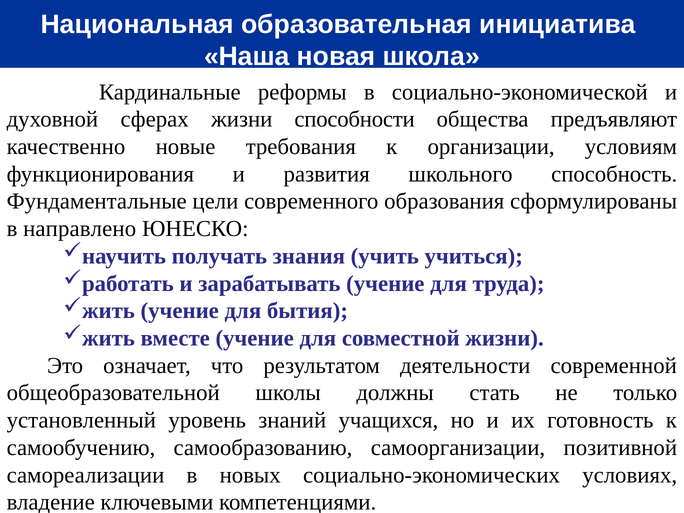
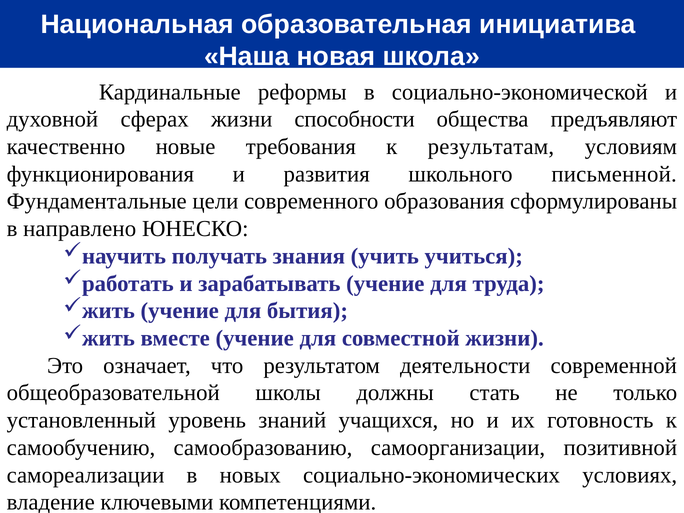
организации: организации -> результатам (491, 147)
способность: способность -> письменной (614, 174)
